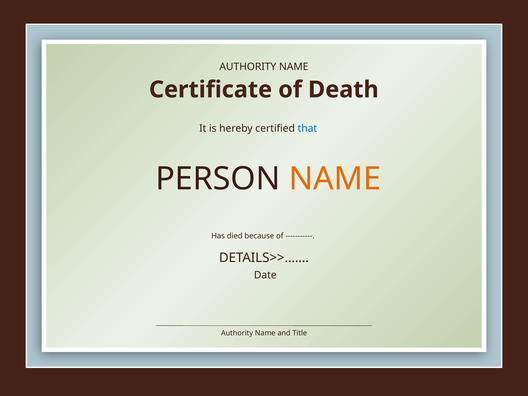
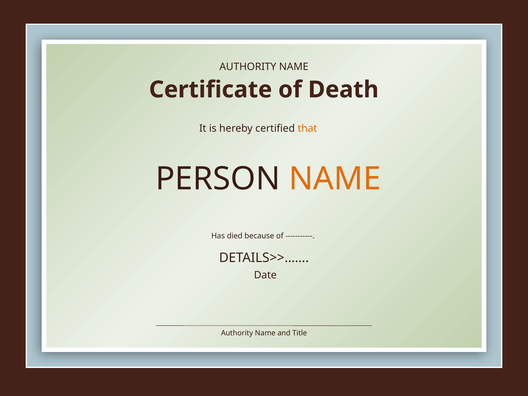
that colour: blue -> orange (307, 128)
